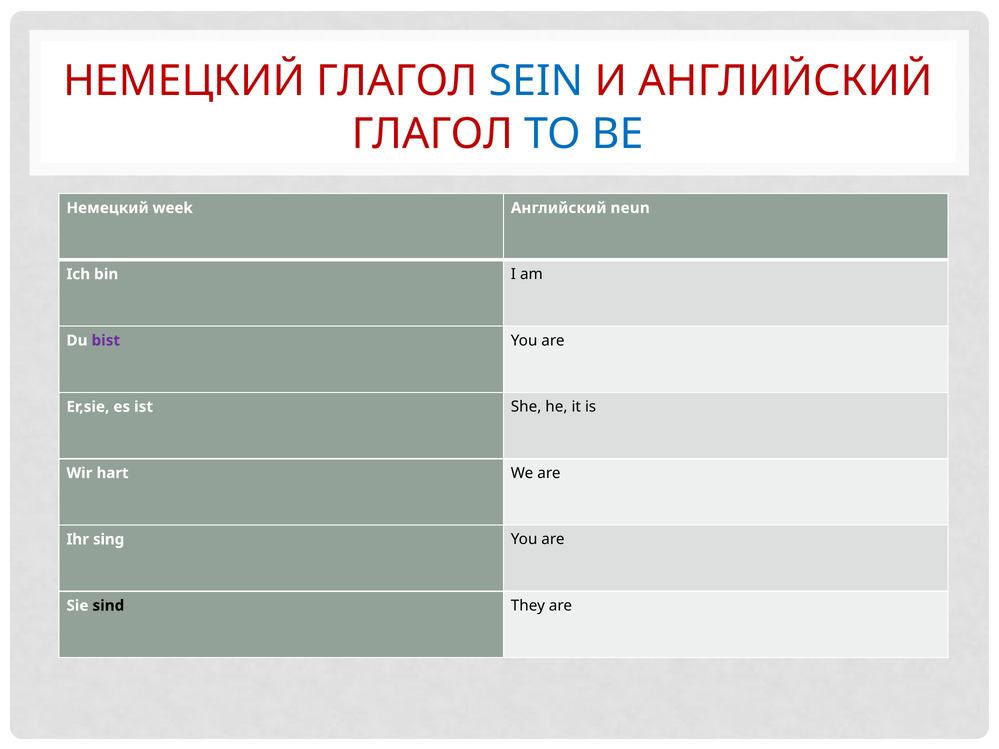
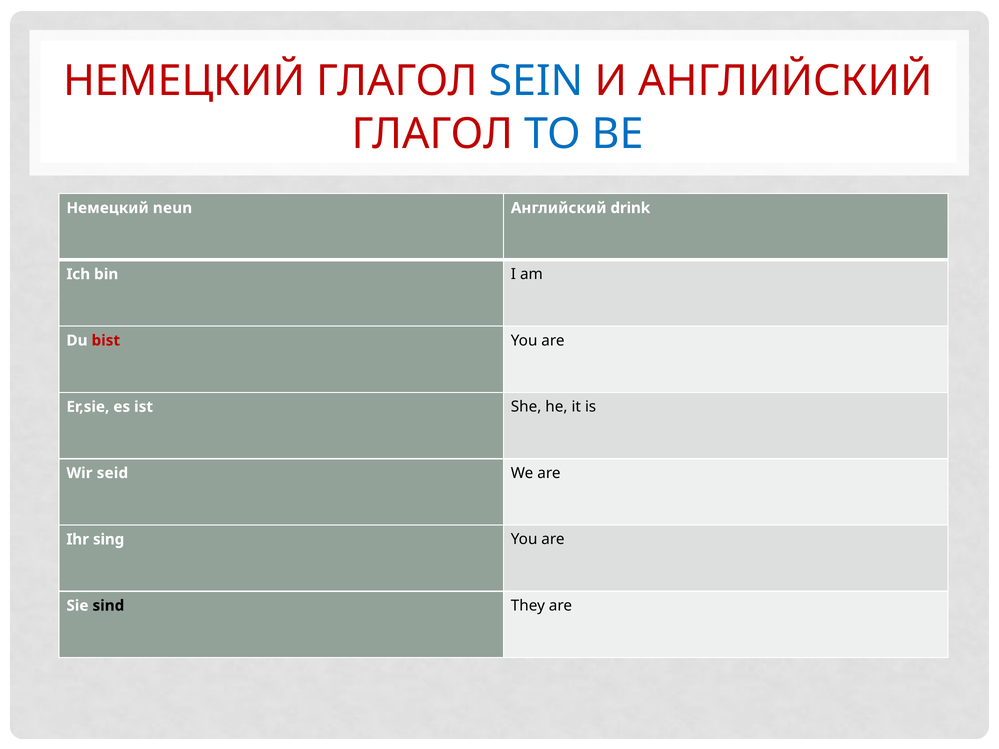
week: week -> neun (173, 208)
neun: neun -> drink (630, 208)
bist colour: purple -> red (106, 341)
hart: hart -> seid (112, 473)
